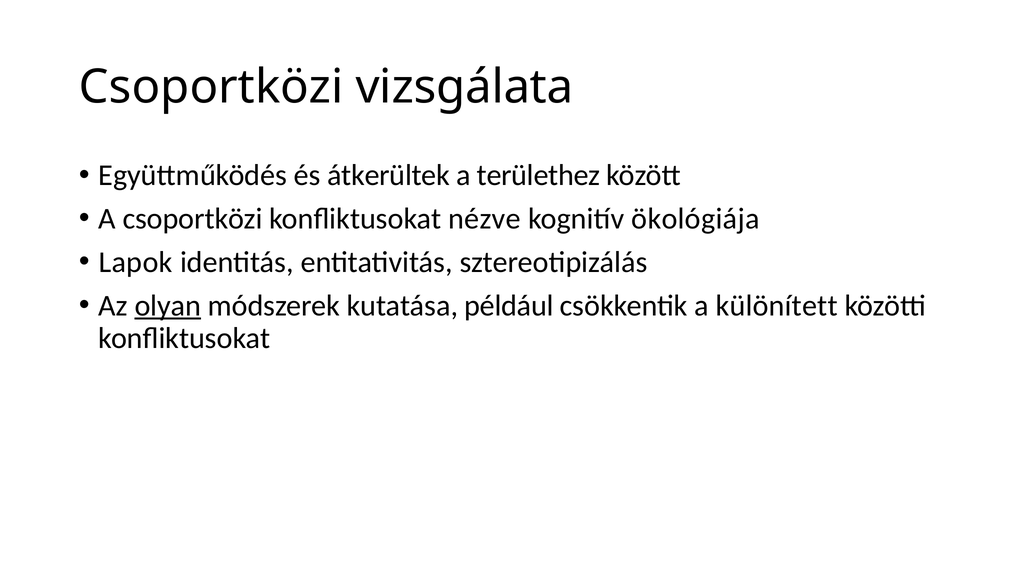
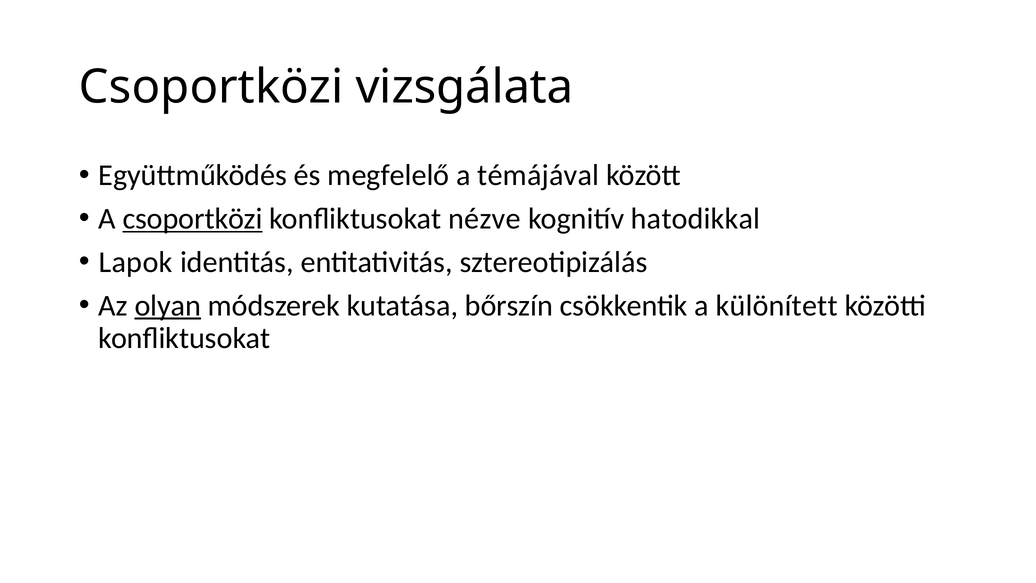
átkerültek: átkerültek -> megfelelő (388, 175)
területhez: területhez -> témájával (538, 175)
csoportközi underline: none -> present (193, 219)
ökológiája: ökológiája -> hatodikkal (696, 219)
például: például -> bőrszín (509, 305)
